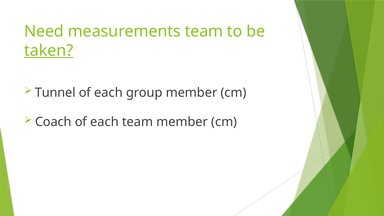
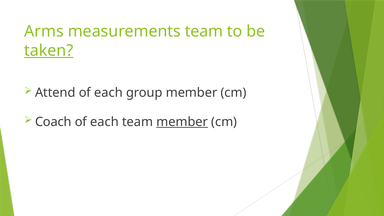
Need: Need -> Arms (44, 31)
Tunnel: Tunnel -> Attend (55, 93)
member underline: none -> present (182, 122)
